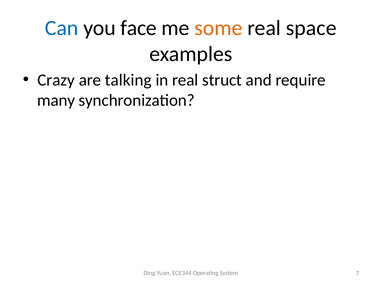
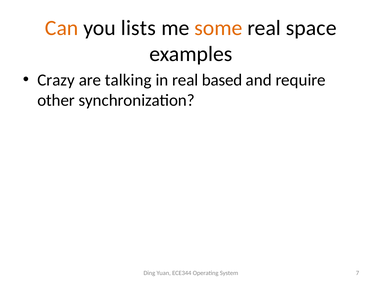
Can colour: blue -> orange (62, 28)
face: face -> lists (138, 28)
struct: struct -> based (222, 80)
many: many -> other (56, 101)
